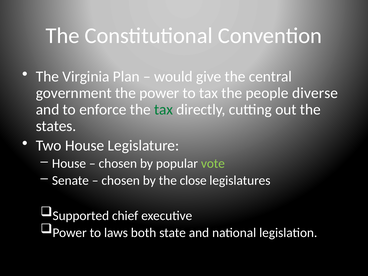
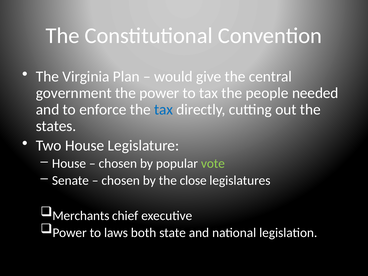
diverse: diverse -> needed (315, 93)
tax colour: green -> blue (164, 110)
Supported: Supported -> Merchants (81, 216)
